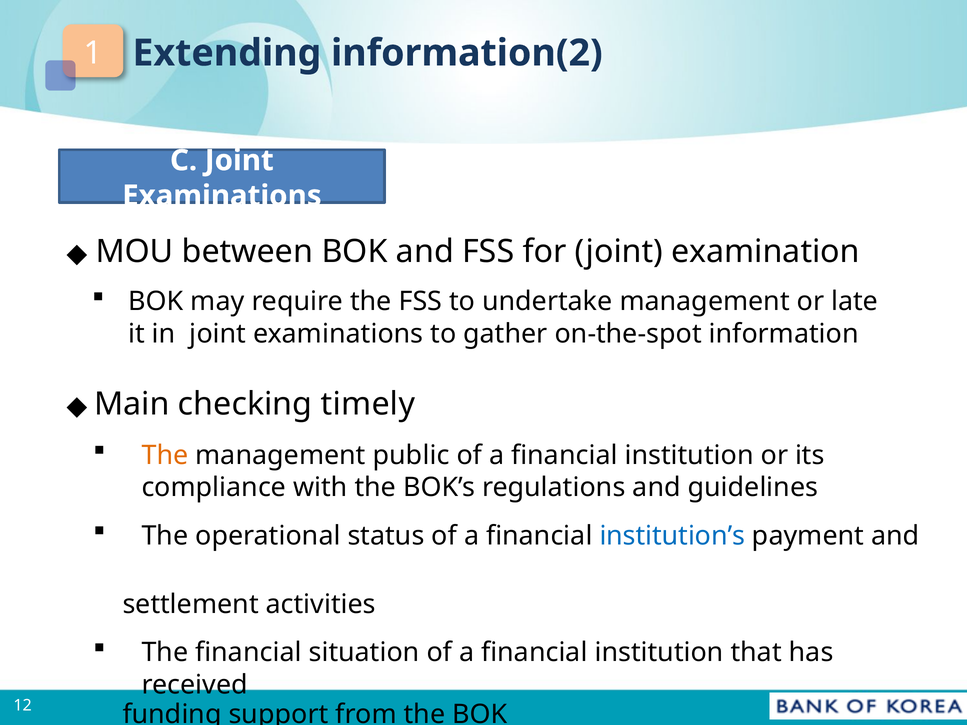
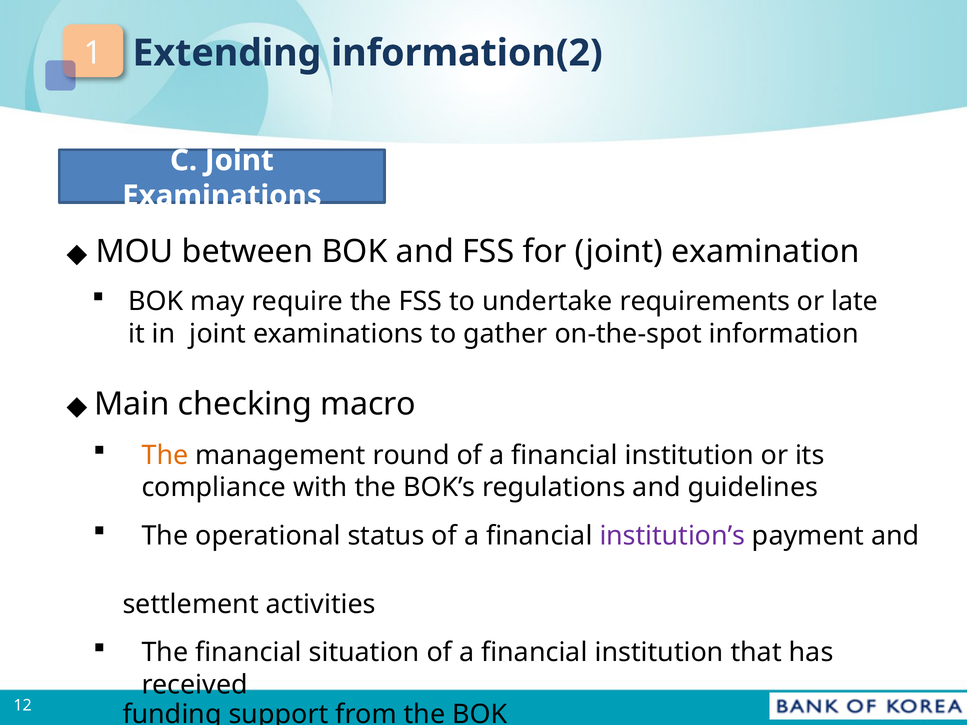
undertake management: management -> requirements (705, 302)
timely: timely -> macro (368, 404)
public: public -> round (411, 455)
institution’s colour: blue -> purple (672, 536)
